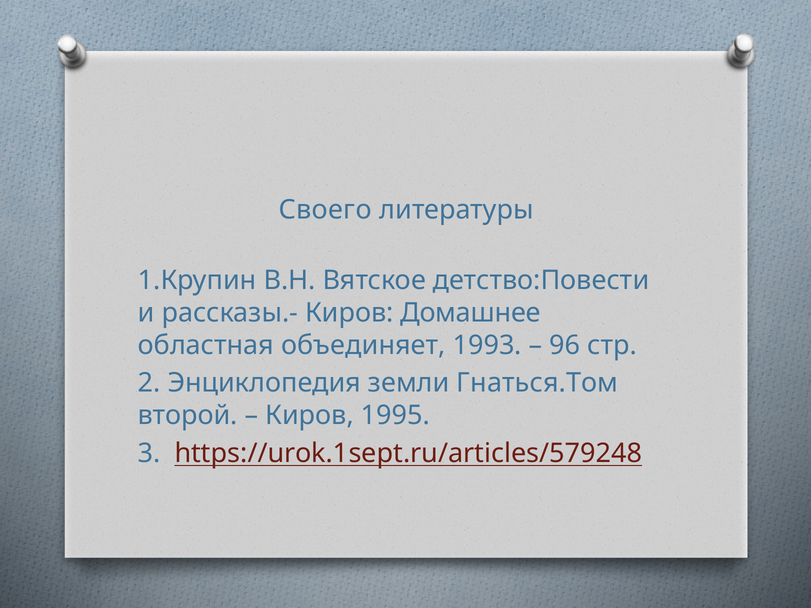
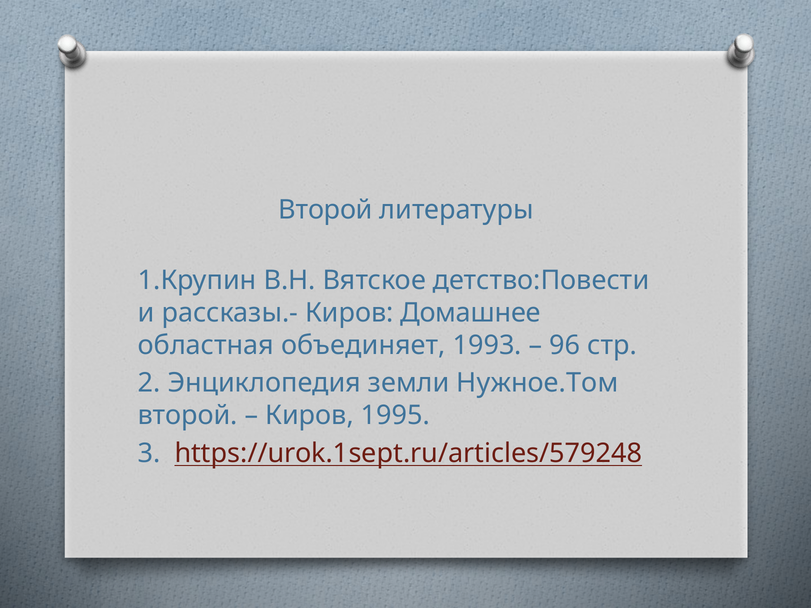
Своего: Своего -> Второй (326, 210)
Гнаться.Том: Гнаться.Том -> Нужное.Том (537, 383)
